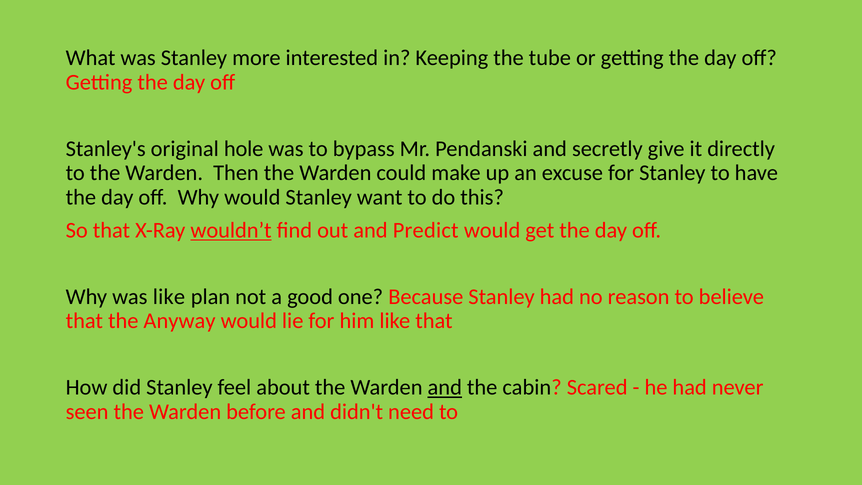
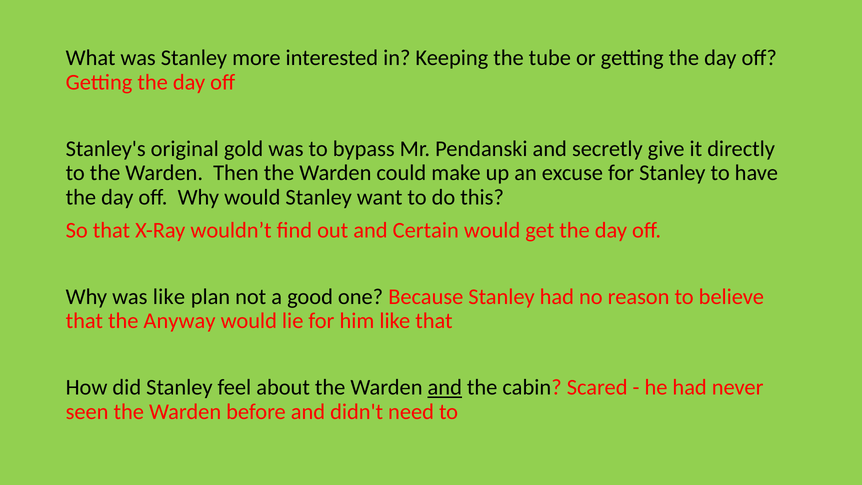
hole: hole -> gold (244, 149)
wouldn’t underline: present -> none (231, 230)
Predict: Predict -> Certain (426, 230)
